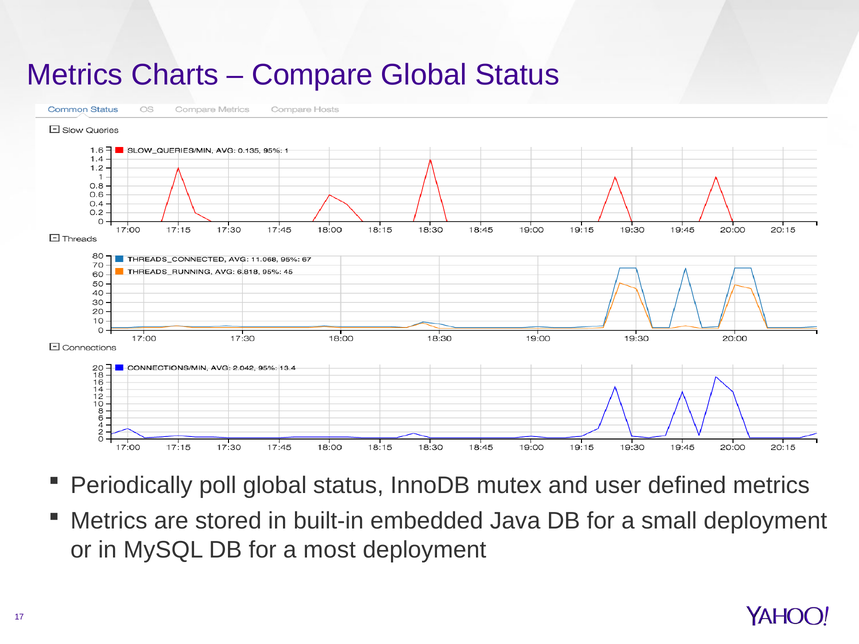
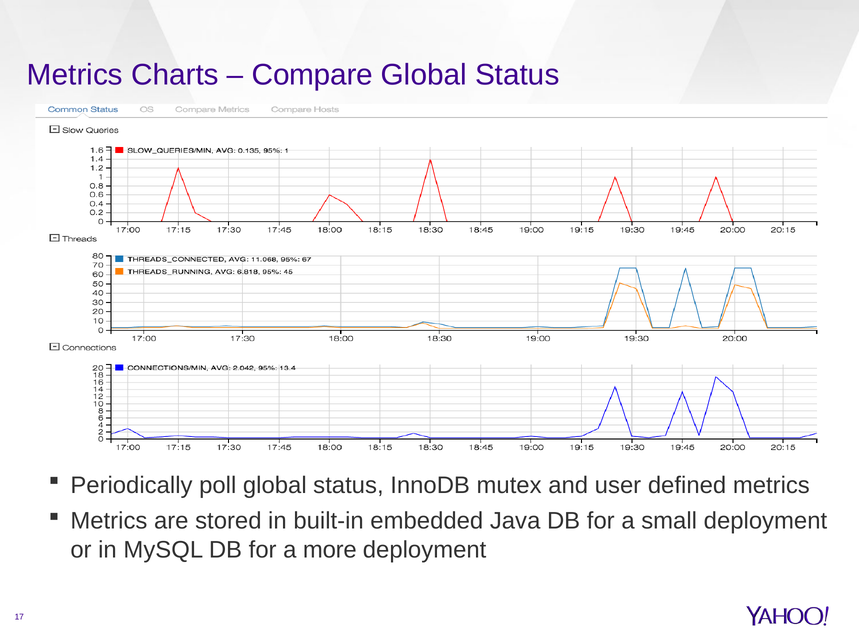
most: most -> more (330, 550)
